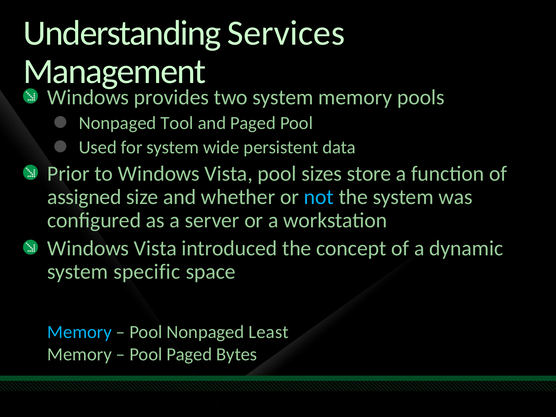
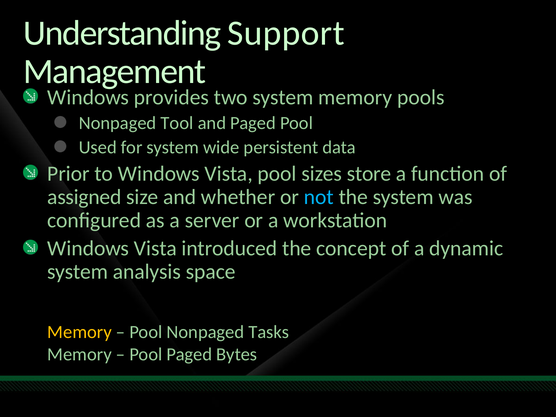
Services: Services -> Support (286, 33)
specific: specific -> analysis (147, 272)
Memory colour: light blue -> yellow (80, 332)
Least: Least -> Tasks (269, 332)
